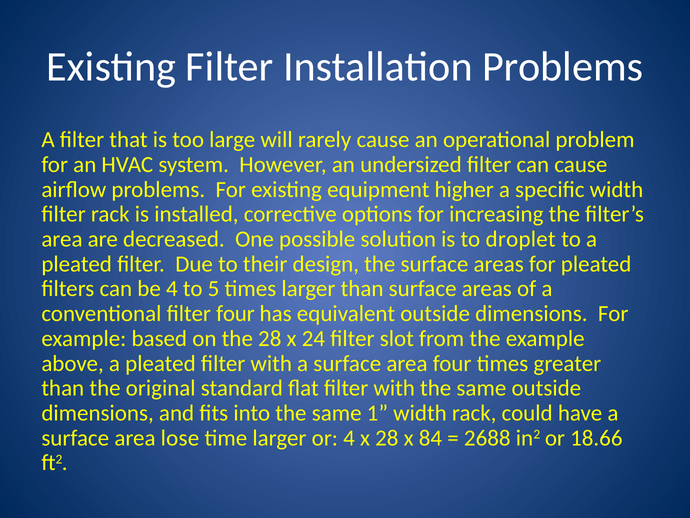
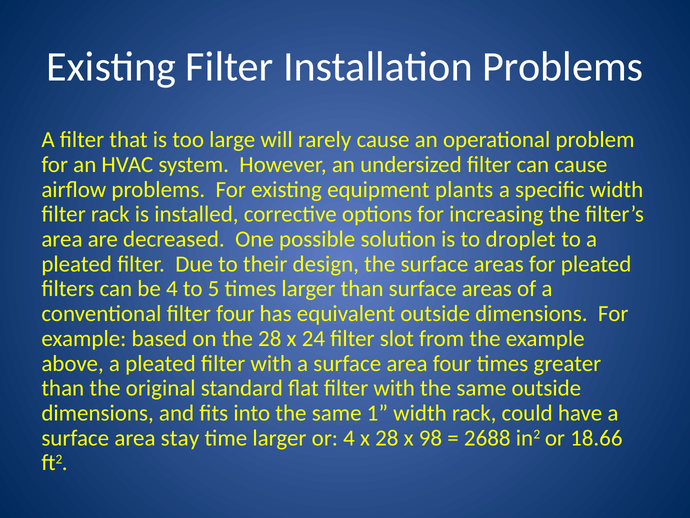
higher: higher -> plants (464, 189)
lose: lose -> stay (180, 438)
84: 84 -> 98 (430, 438)
